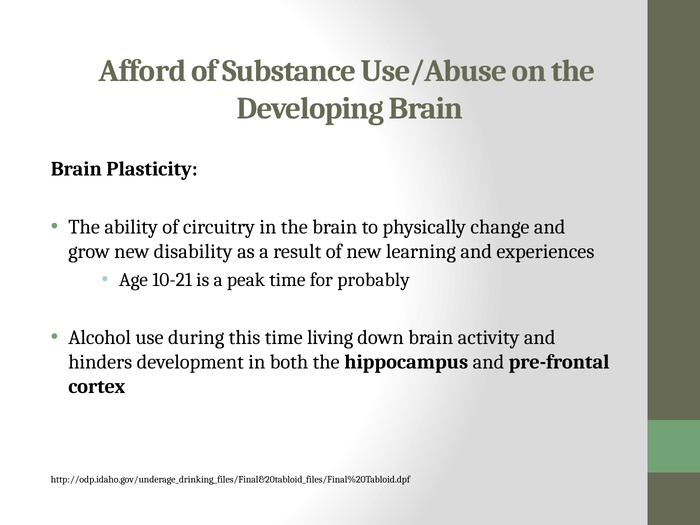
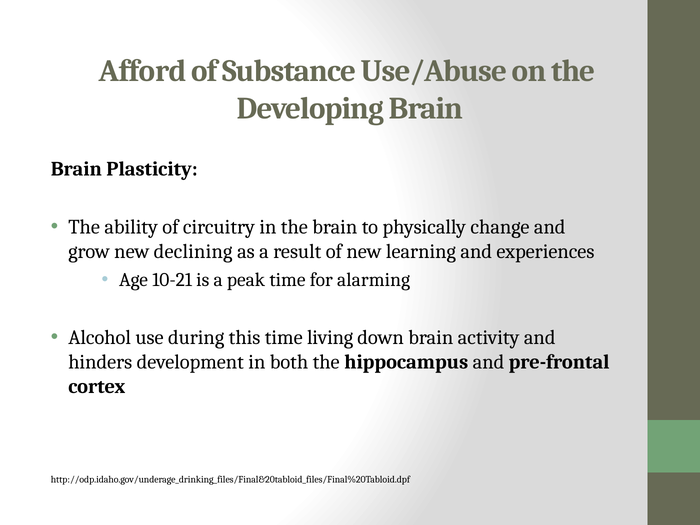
disability: disability -> declining (193, 252)
probably: probably -> alarming (374, 280)
